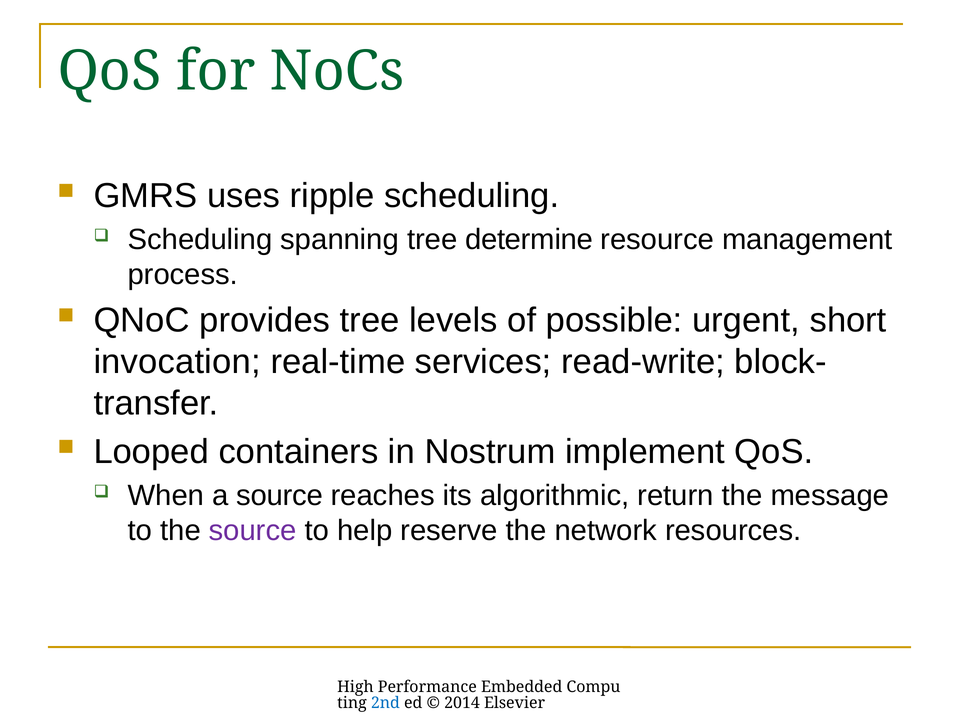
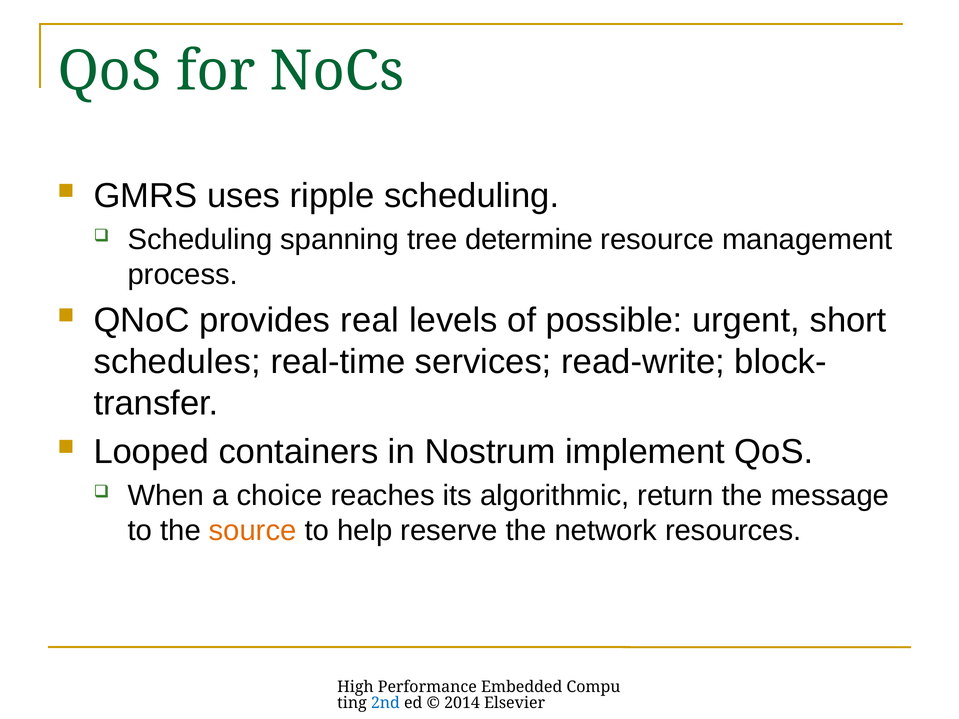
provides tree: tree -> real (370, 320)
invocation: invocation -> schedules (177, 362)
a source: source -> choice (279, 496)
source colour: purple -> orange (253, 531)
